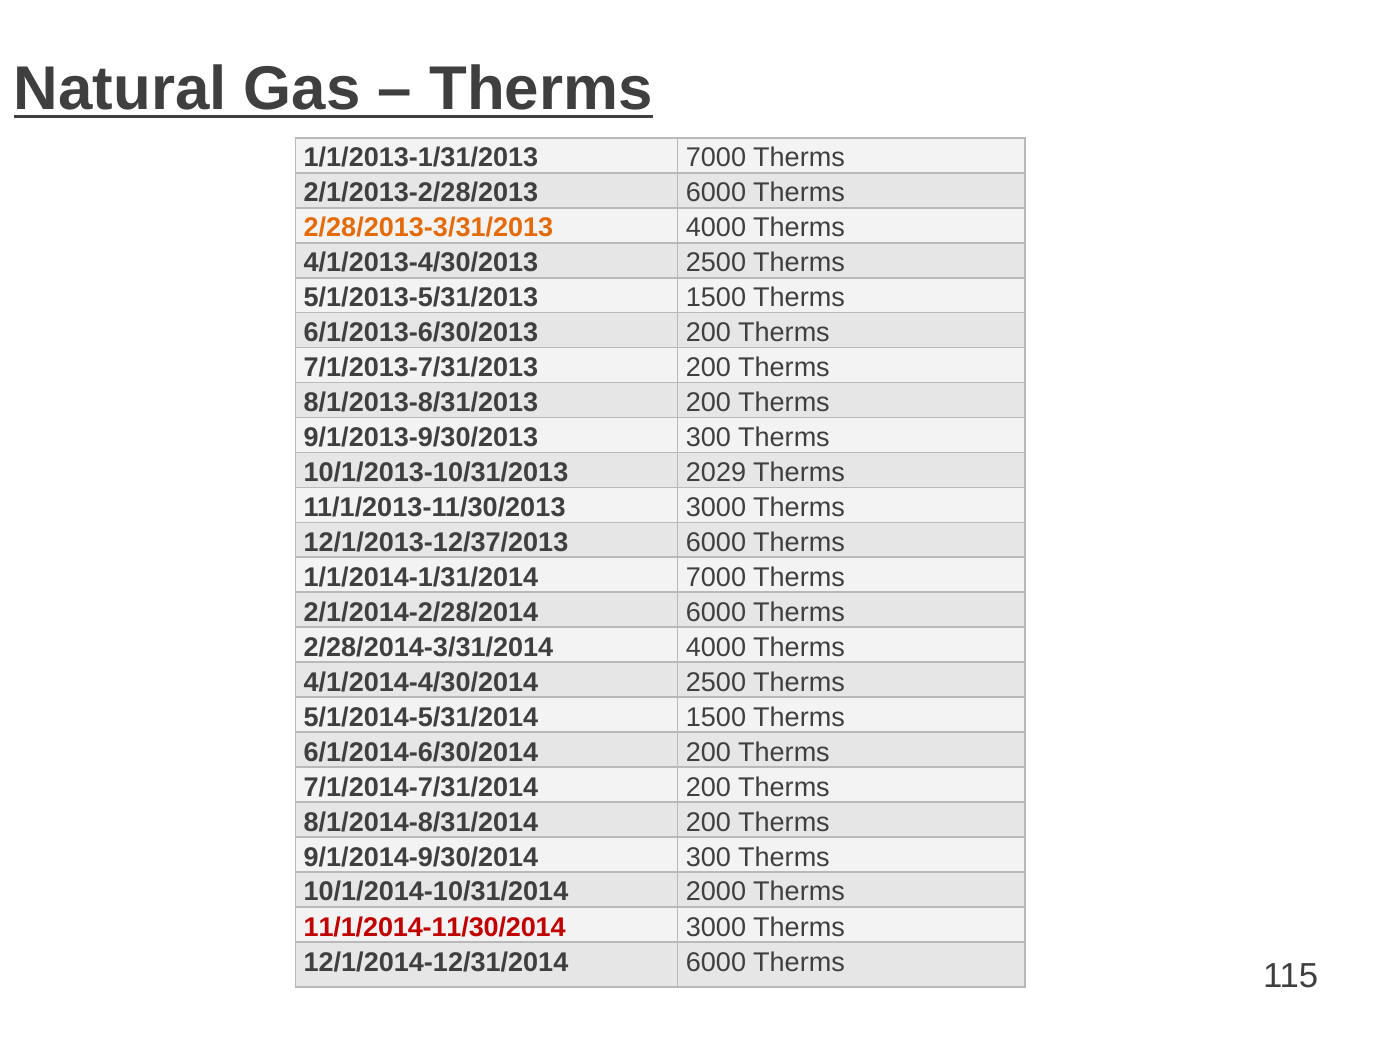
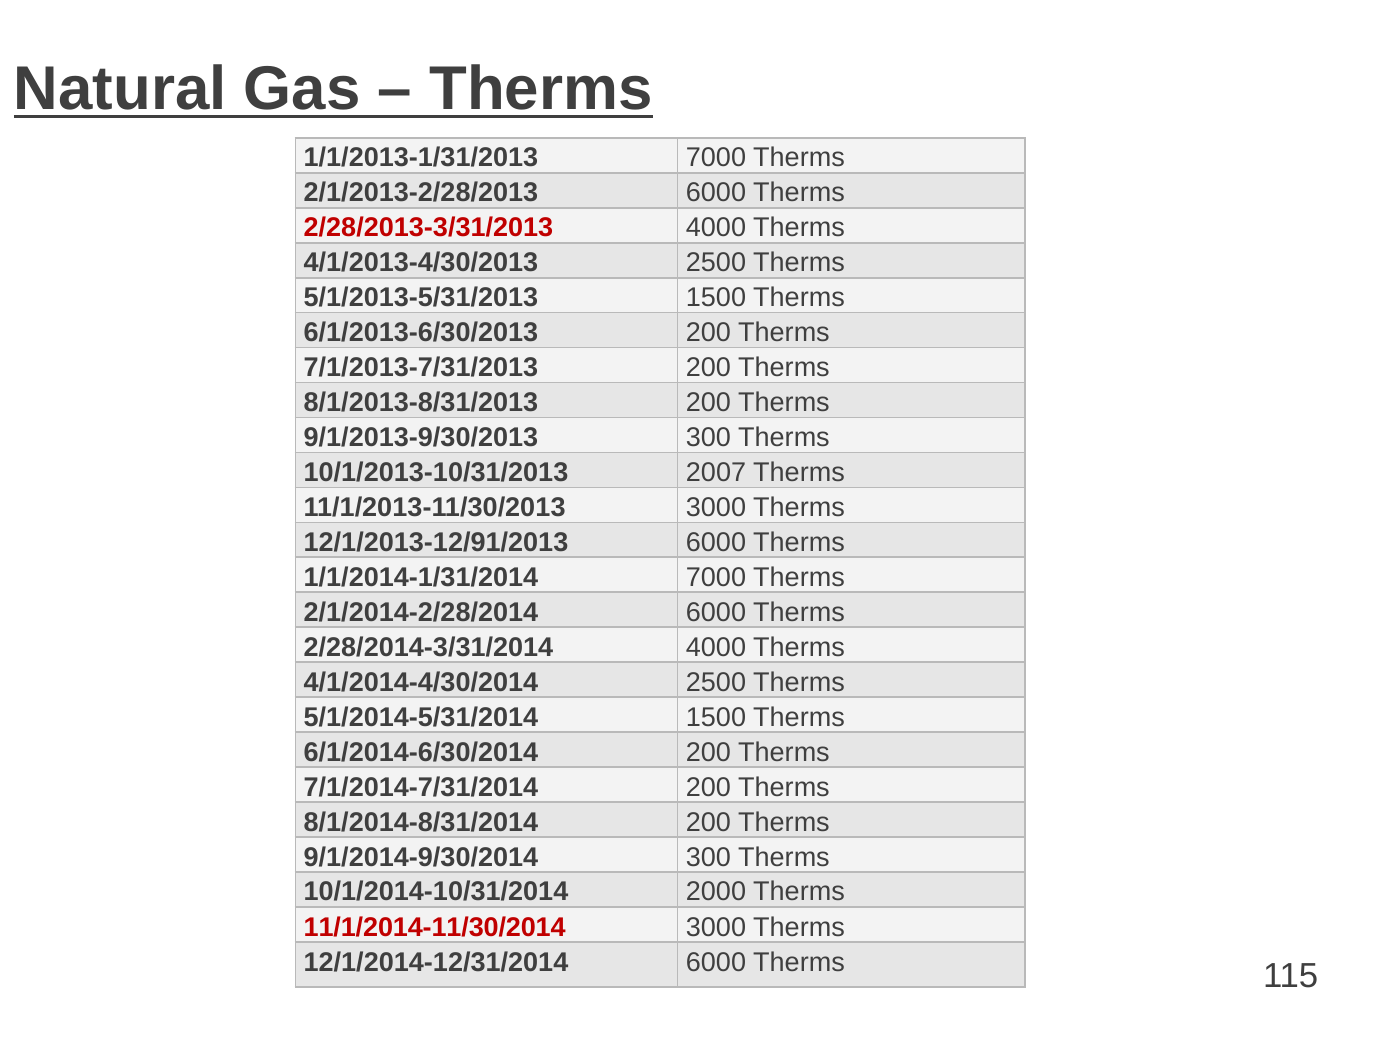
2/28/2013-3/31/2013 colour: orange -> red (428, 228)
2029: 2029 -> 2007 (716, 473)
12/1/2013-12/37/2013: 12/1/2013-12/37/2013 -> 12/1/2013-12/91/2013 (436, 543)
